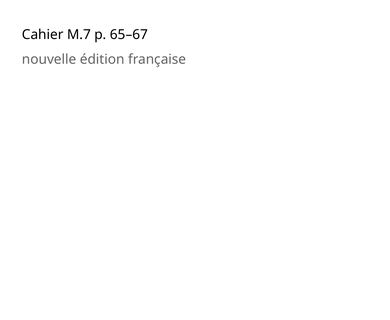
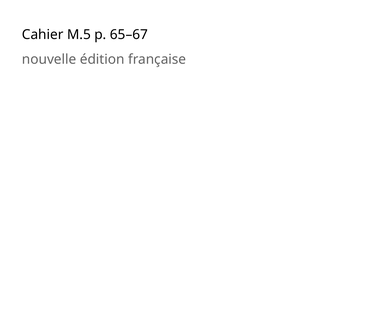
M.7: M.7 -> M.5 (79, 35)
